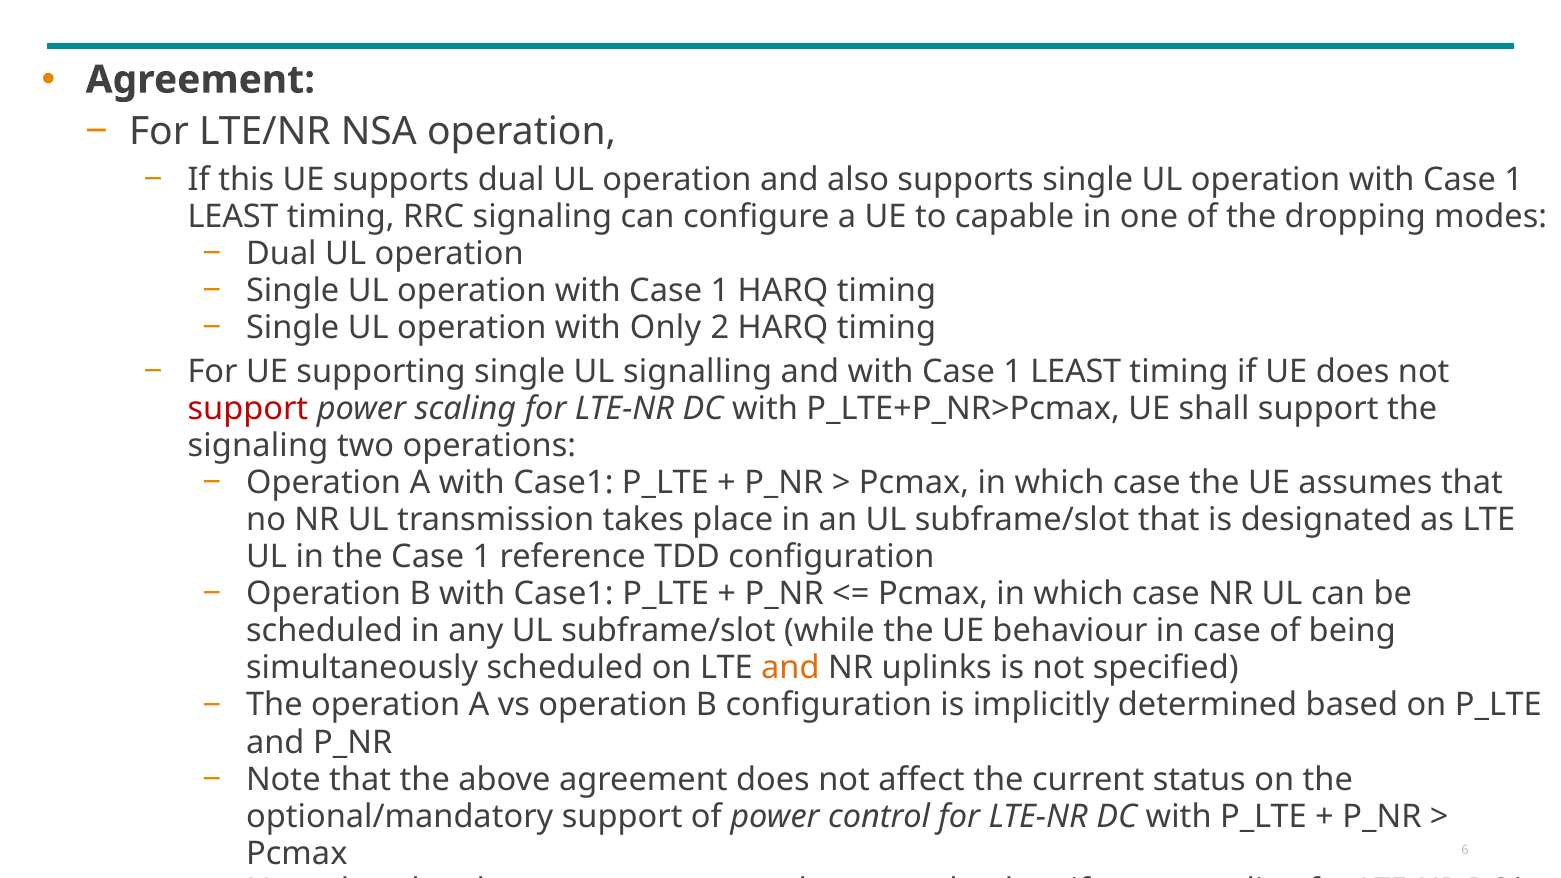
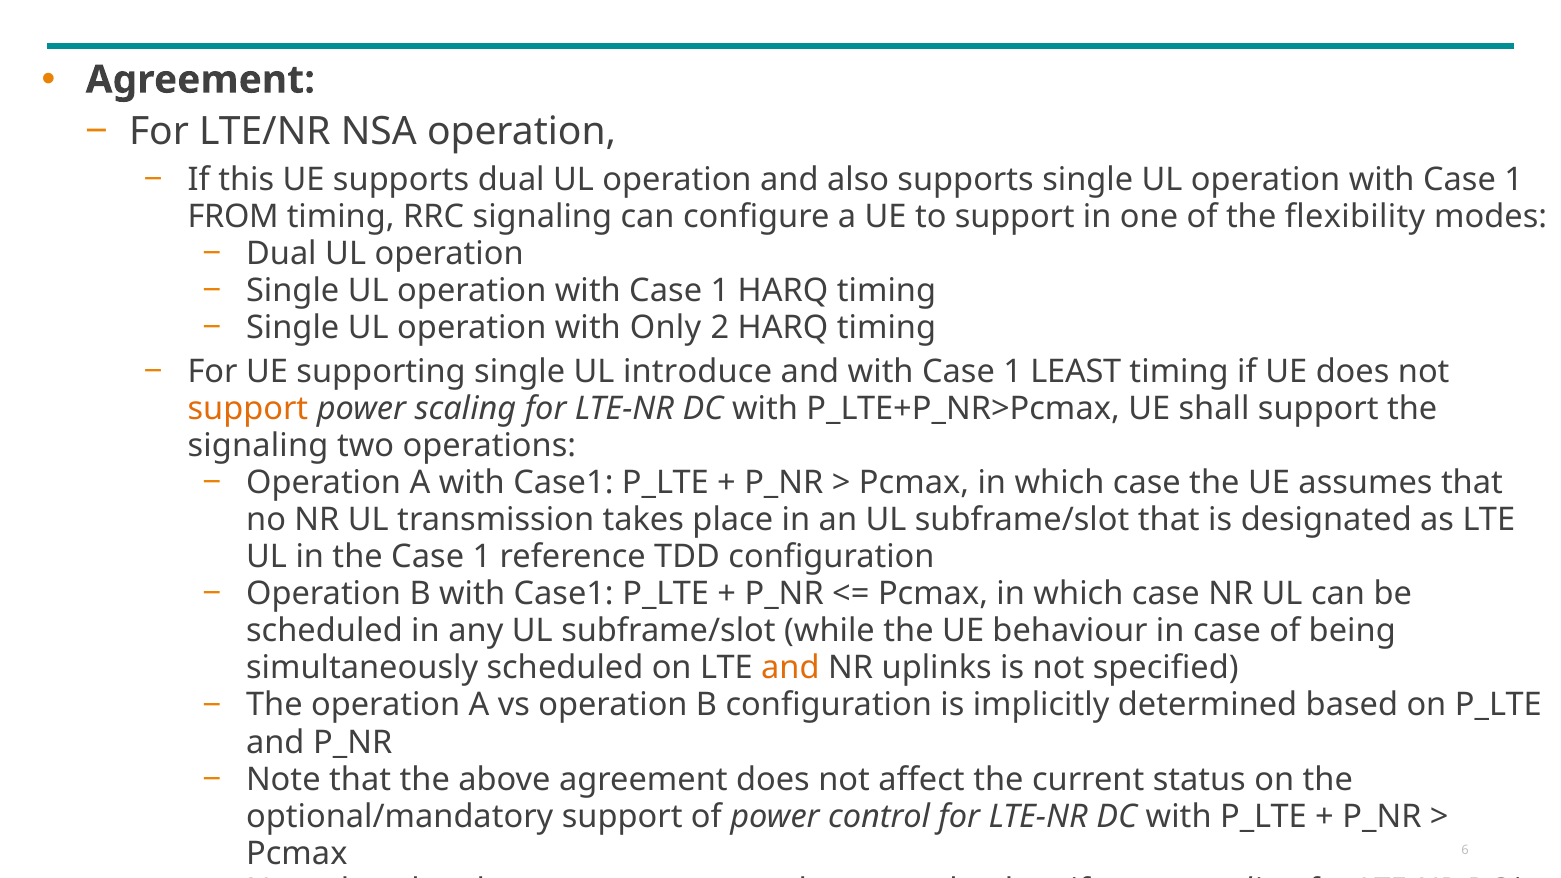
LEAST: LEAST -> FROM (233, 216)
to capable: capable -> support (1015, 216)
dropping: dropping -> flexibility (1355, 216)
signalling: signalling -> introduce (698, 371)
support colour: red -> orange (248, 408)
